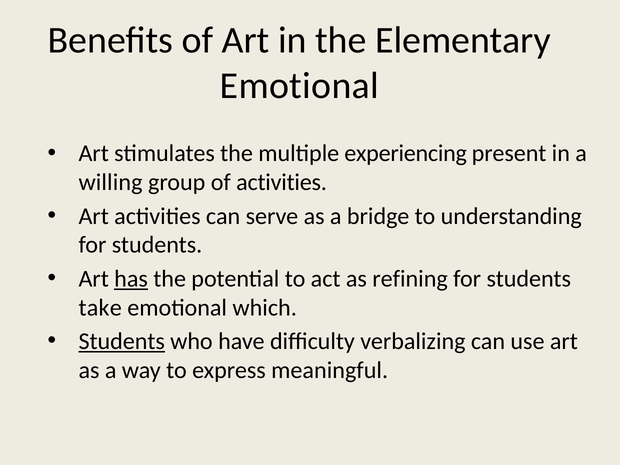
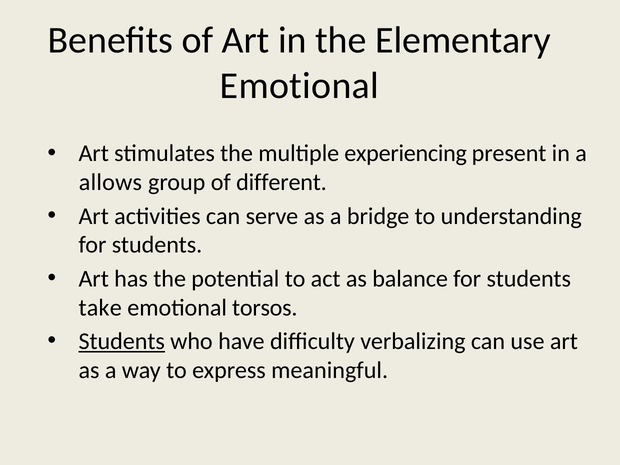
willing: willing -> allows (110, 182)
of activities: activities -> different (282, 182)
has underline: present -> none (131, 279)
refining: refining -> balance (410, 279)
which: which -> torsos (265, 308)
